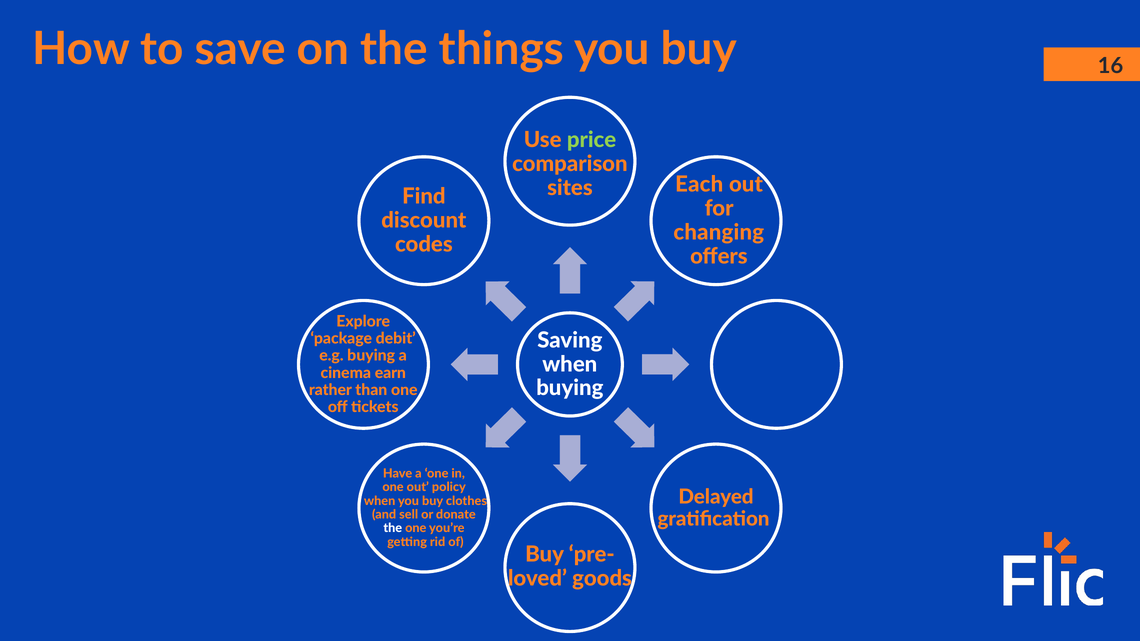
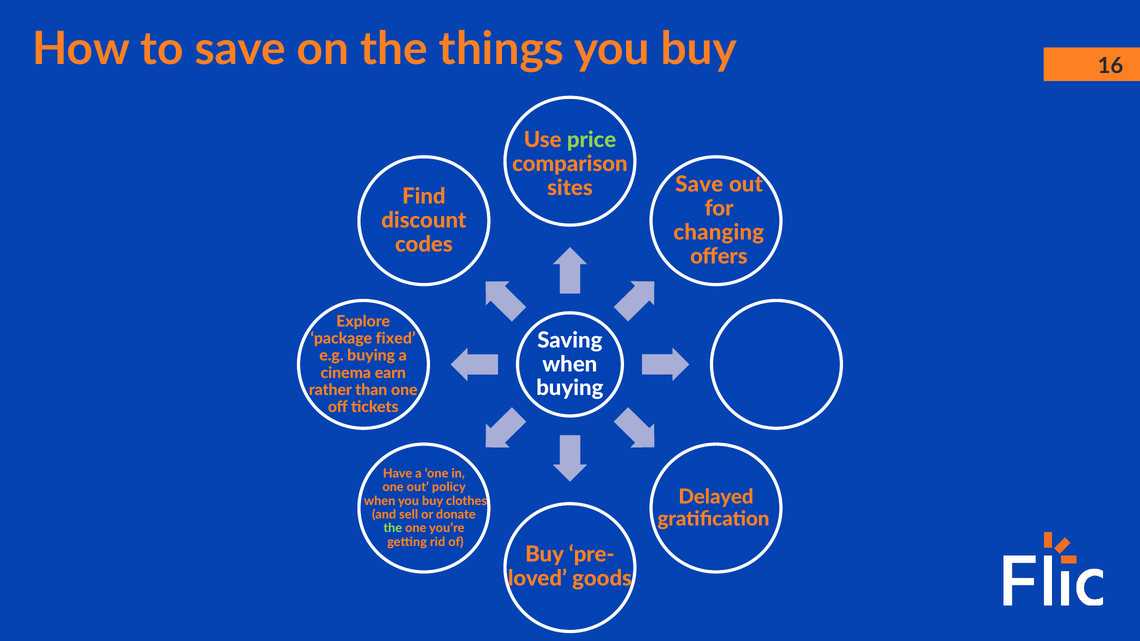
sites Each: Each -> Save (699, 185)
debit: debit -> fixed (396, 339)
the colour: white -> light green (393, 528)
